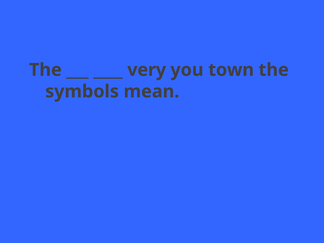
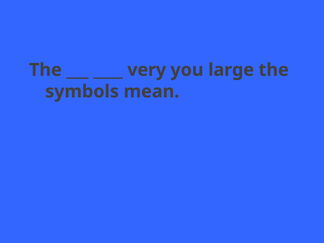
town: town -> large (231, 70)
